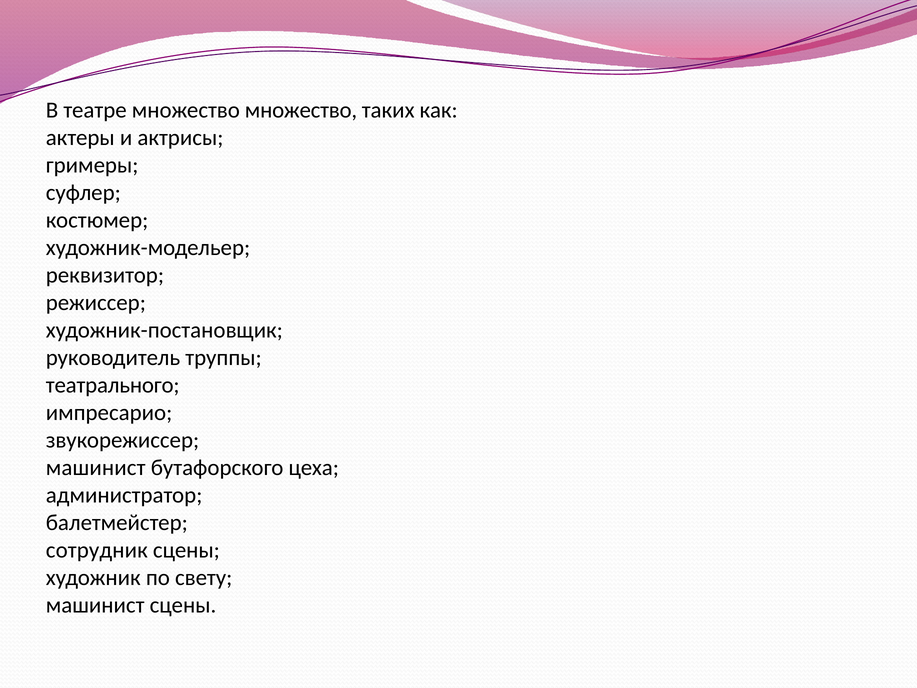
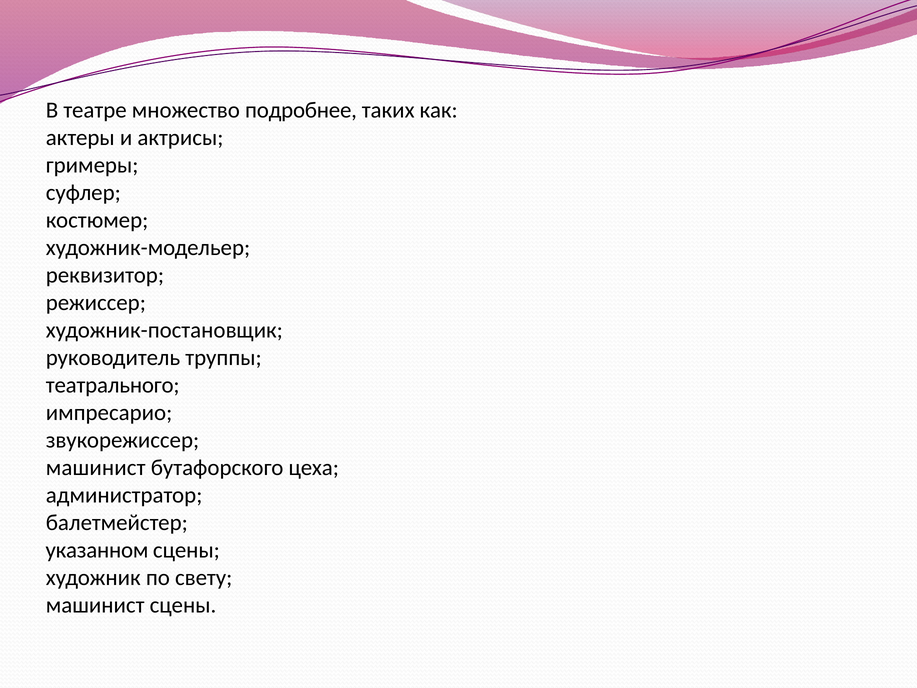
множество множество: множество -> подробнее (301, 110)
сотрудник: сотрудник -> указанном (97, 550)
